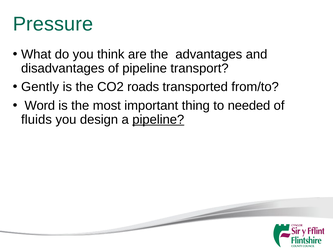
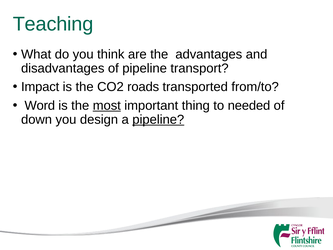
Pressure: Pressure -> Teaching (53, 24)
Gently: Gently -> Impact (40, 87)
most underline: none -> present (107, 105)
fluids: fluids -> down (37, 119)
